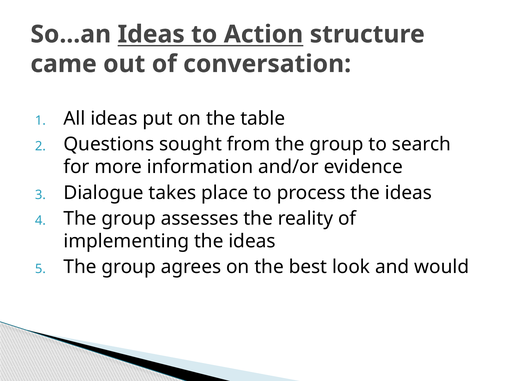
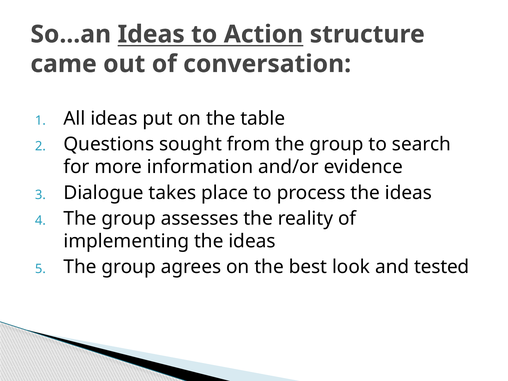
would: would -> tested (442, 267)
